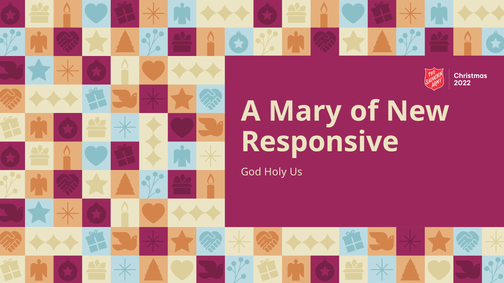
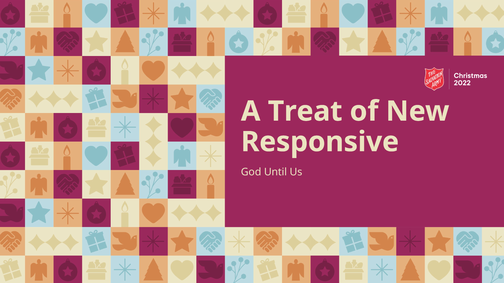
Mary: Mary -> Treat (305, 112)
Holy: Holy -> Until (275, 172)
